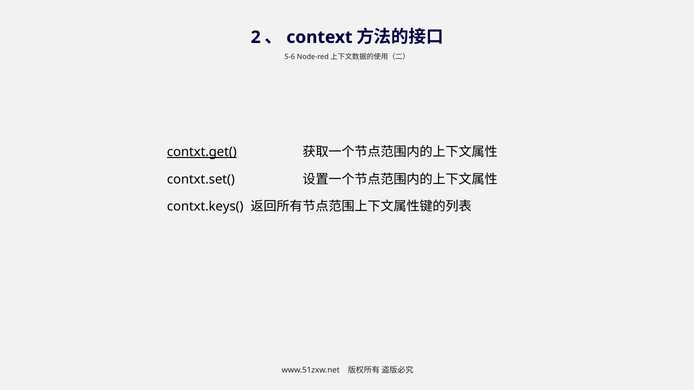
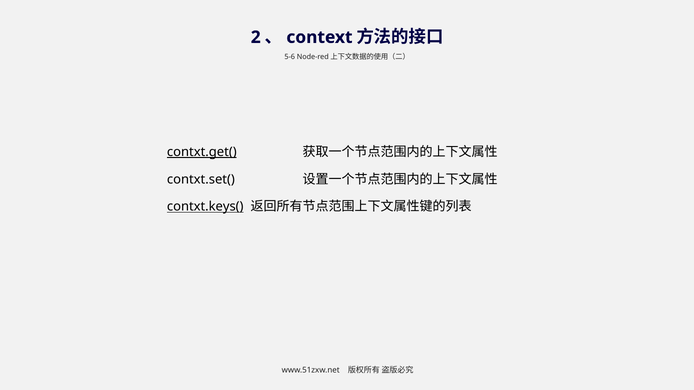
contxt.keys( underline: none -> present (205, 207)
